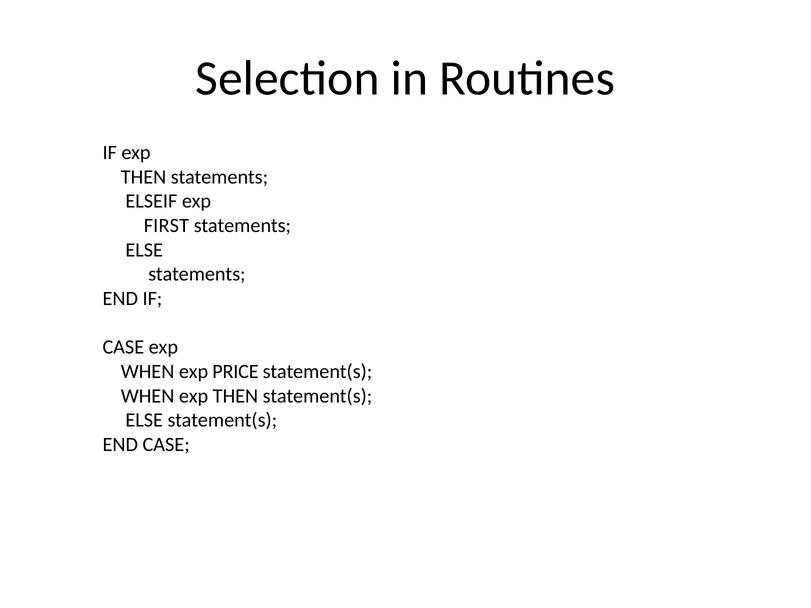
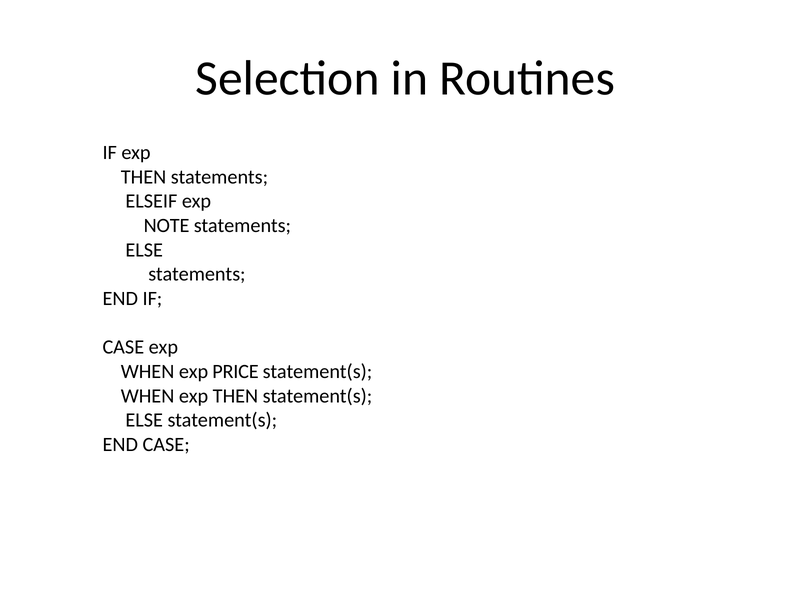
FIRST: FIRST -> NOTE (167, 226)
